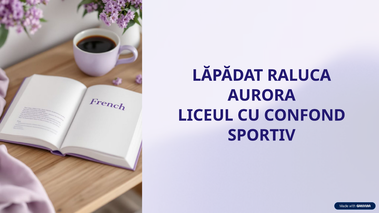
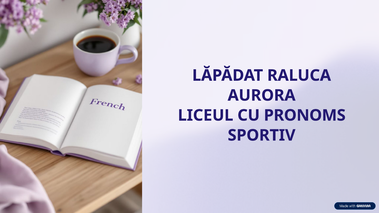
CONFOND: CONFOND -> PRONOMS (305, 115)
